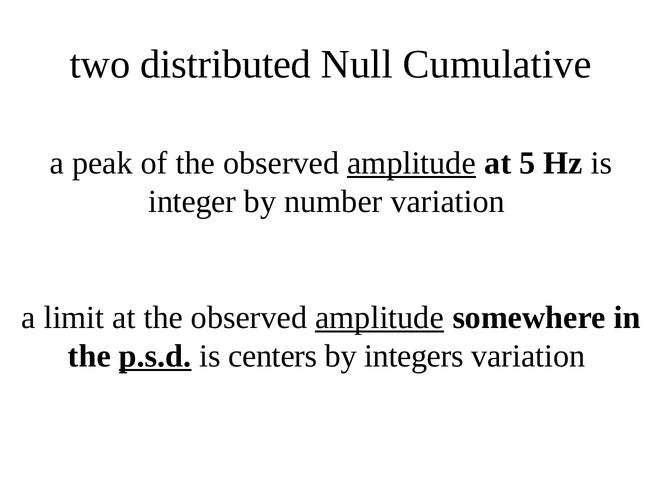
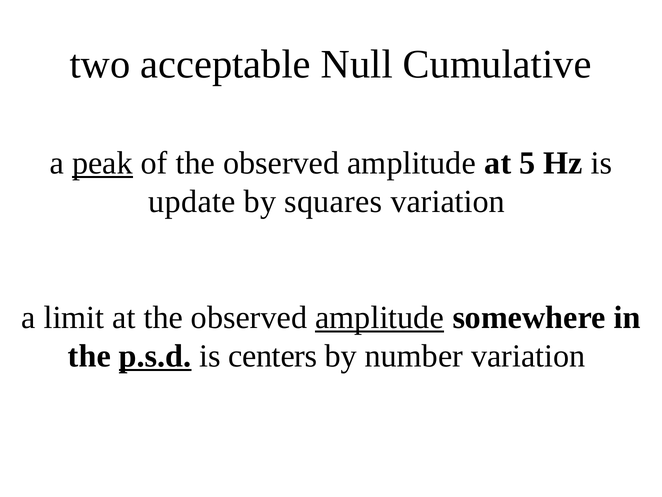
distributed: distributed -> acceptable (226, 64)
peak underline: none -> present (102, 163)
amplitude underline: present -> none (412, 163)
integer: integer -> update (192, 201)
number: number -> squares (333, 201)
integers: integers -> number (414, 356)
